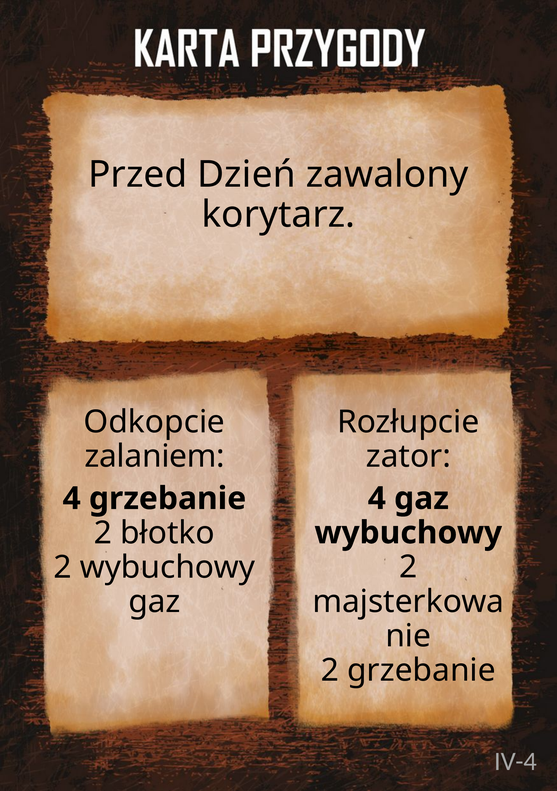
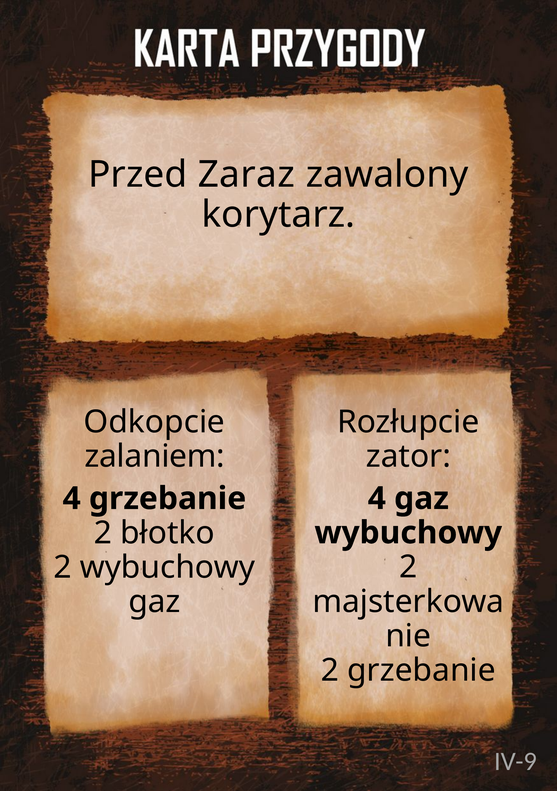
Dzień: Dzień -> Zaraz (246, 175)
IV-4: IV-4 -> IV-9 (516, 762)
